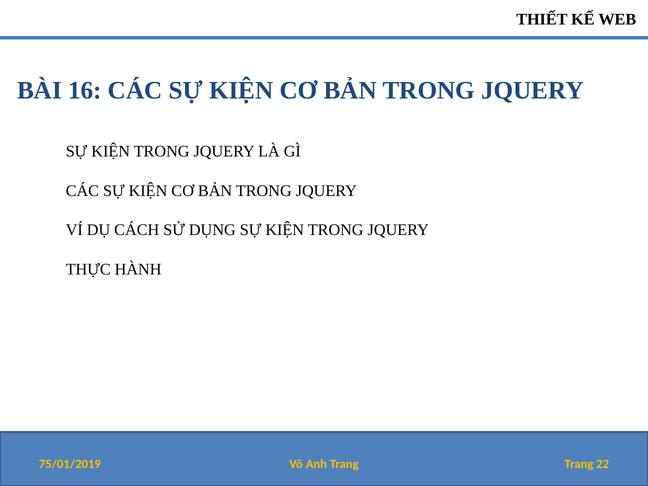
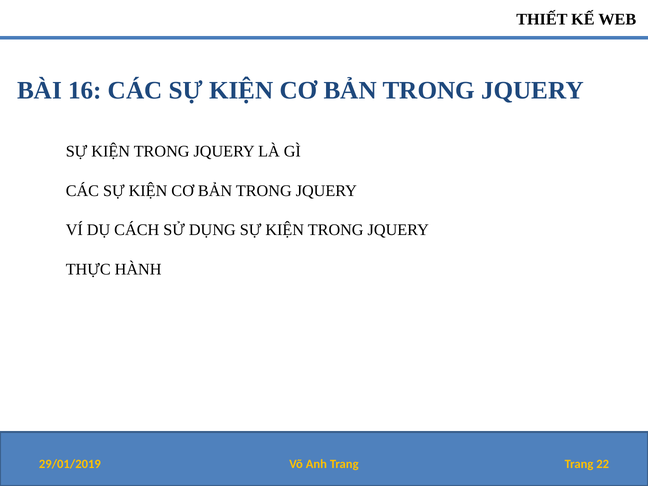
75/01/2019: 75/01/2019 -> 29/01/2019 (70, 464)
